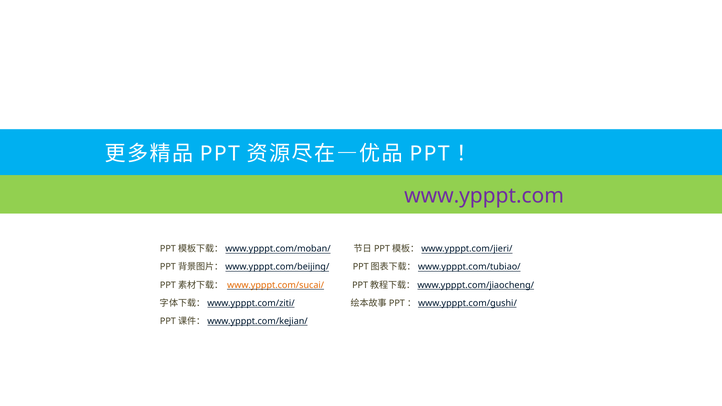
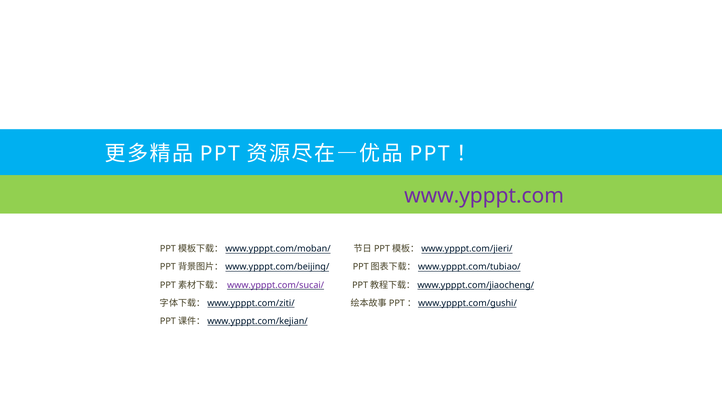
www.ypppt.com/sucai/ colour: orange -> purple (276, 285)
